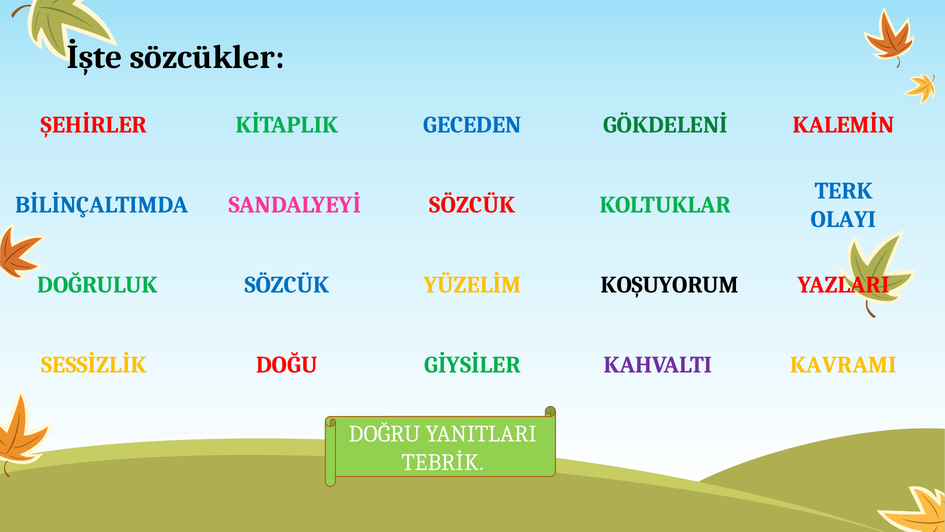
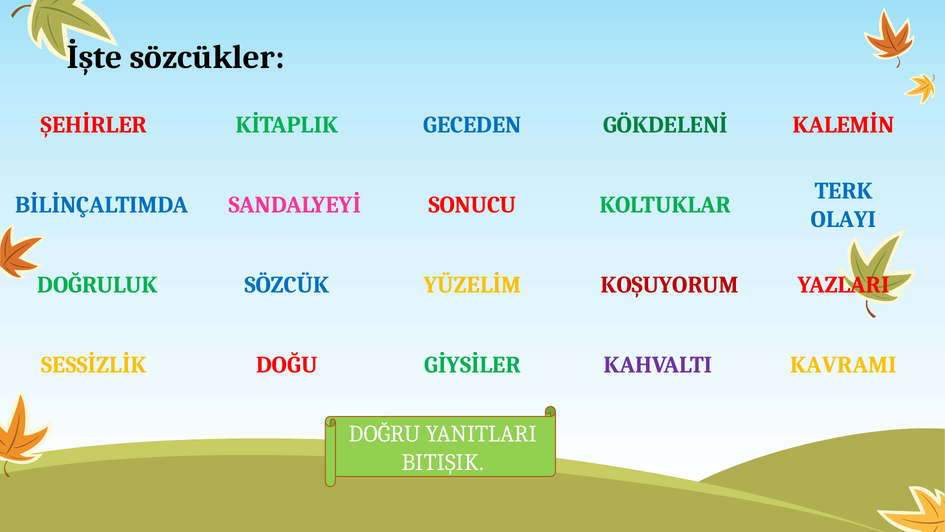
SÖZCÜK: SÖZCÜK -> SONUCU (473, 205)
KOŞUYORUM colour: black -> red (670, 285)
TEBRİK: TEBRİK -> BITIŞIK (443, 462)
